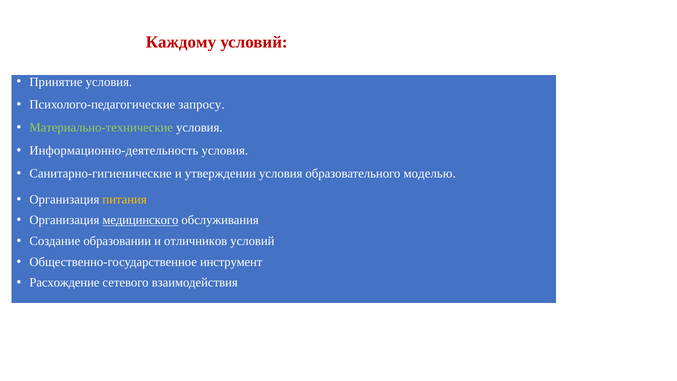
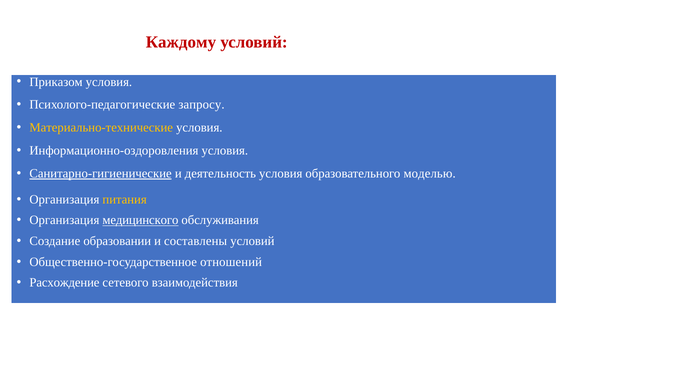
Принятие: Принятие -> Приказом (56, 82)
Материально-технические colour: light green -> yellow (101, 128)
Информационно-деятельность: Информационно-деятельность -> Информационно-оздоровления (114, 151)
Санитарно-гигиенические underline: none -> present (101, 174)
утверждении: утверждении -> деятельность (220, 174)
отличников: отличников -> составлены (196, 241)
инструмент: инструмент -> отношений (231, 262)
